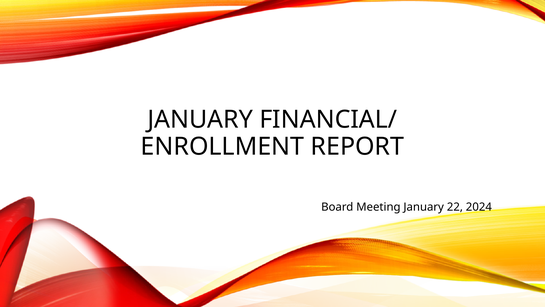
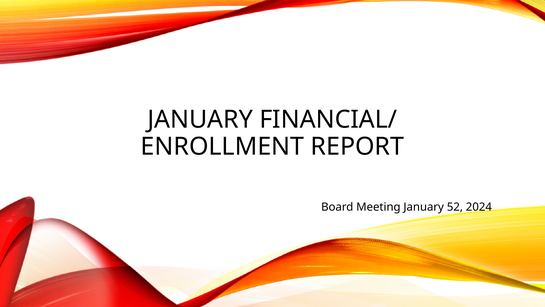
22: 22 -> 52 (455, 207)
